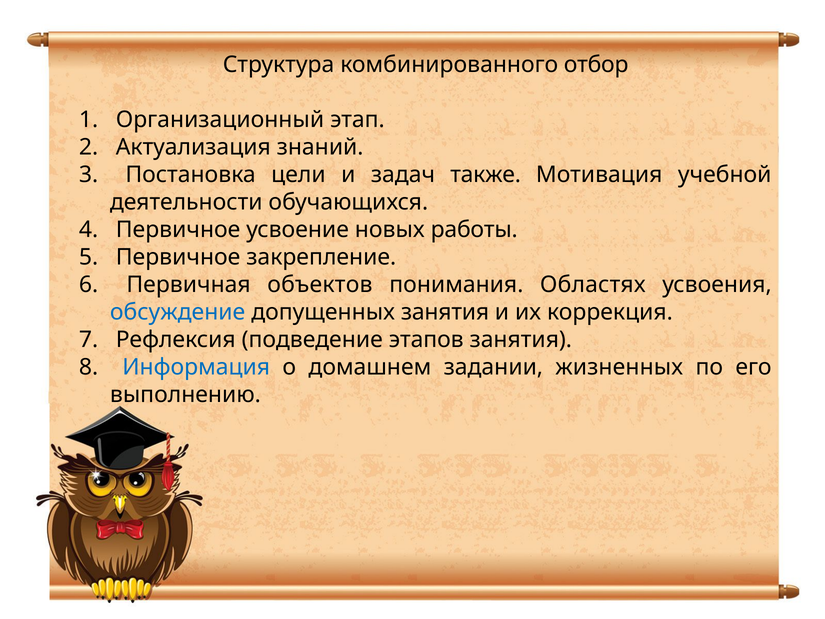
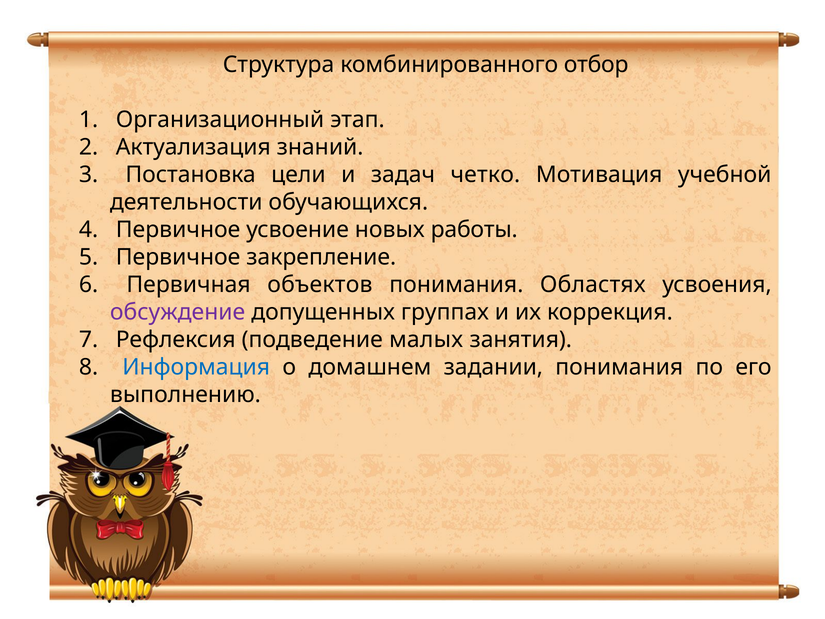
также: также -> четко (485, 175)
обсуждение colour: blue -> purple (178, 312)
допущенных занятия: занятия -> группах (445, 312)
этапов: этапов -> малых (426, 340)
задании жизненных: жизненных -> понимания (619, 367)
